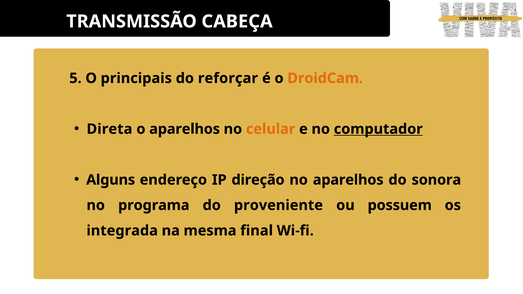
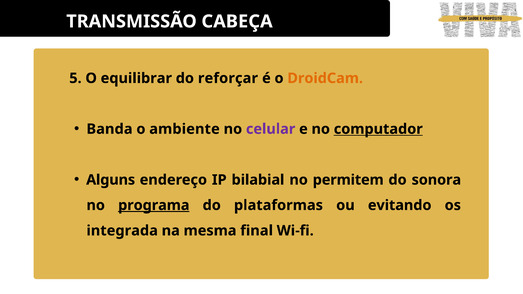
principais: principais -> equilibrar (136, 78)
Direta: Direta -> Banda (109, 129)
o aparelhos: aparelhos -> ambiente (184, 129)
celular colour: orange -> purple (271, 129)
direção: direção -> bilabial (258, 180)
no aparelhos: aparelhos -> permitem (348, 180)
programa underline: none -> present (154, 205)
proveniente: proveniente -> plataformas (278, 205)
possuem: possuem -> evitando (400, 205)
